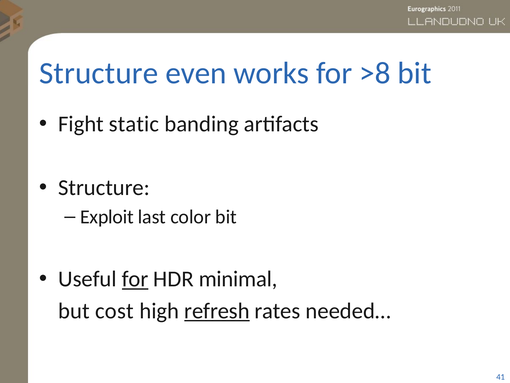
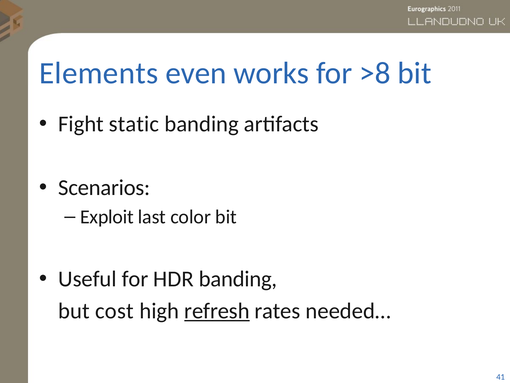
Structure: Structure -> Elements (99, 73)
Structure: Structure -> Scenarios (104, 187)
for underline: present -> none (135, 279)
HDR minimal: minimal -> banding (238, 279)
